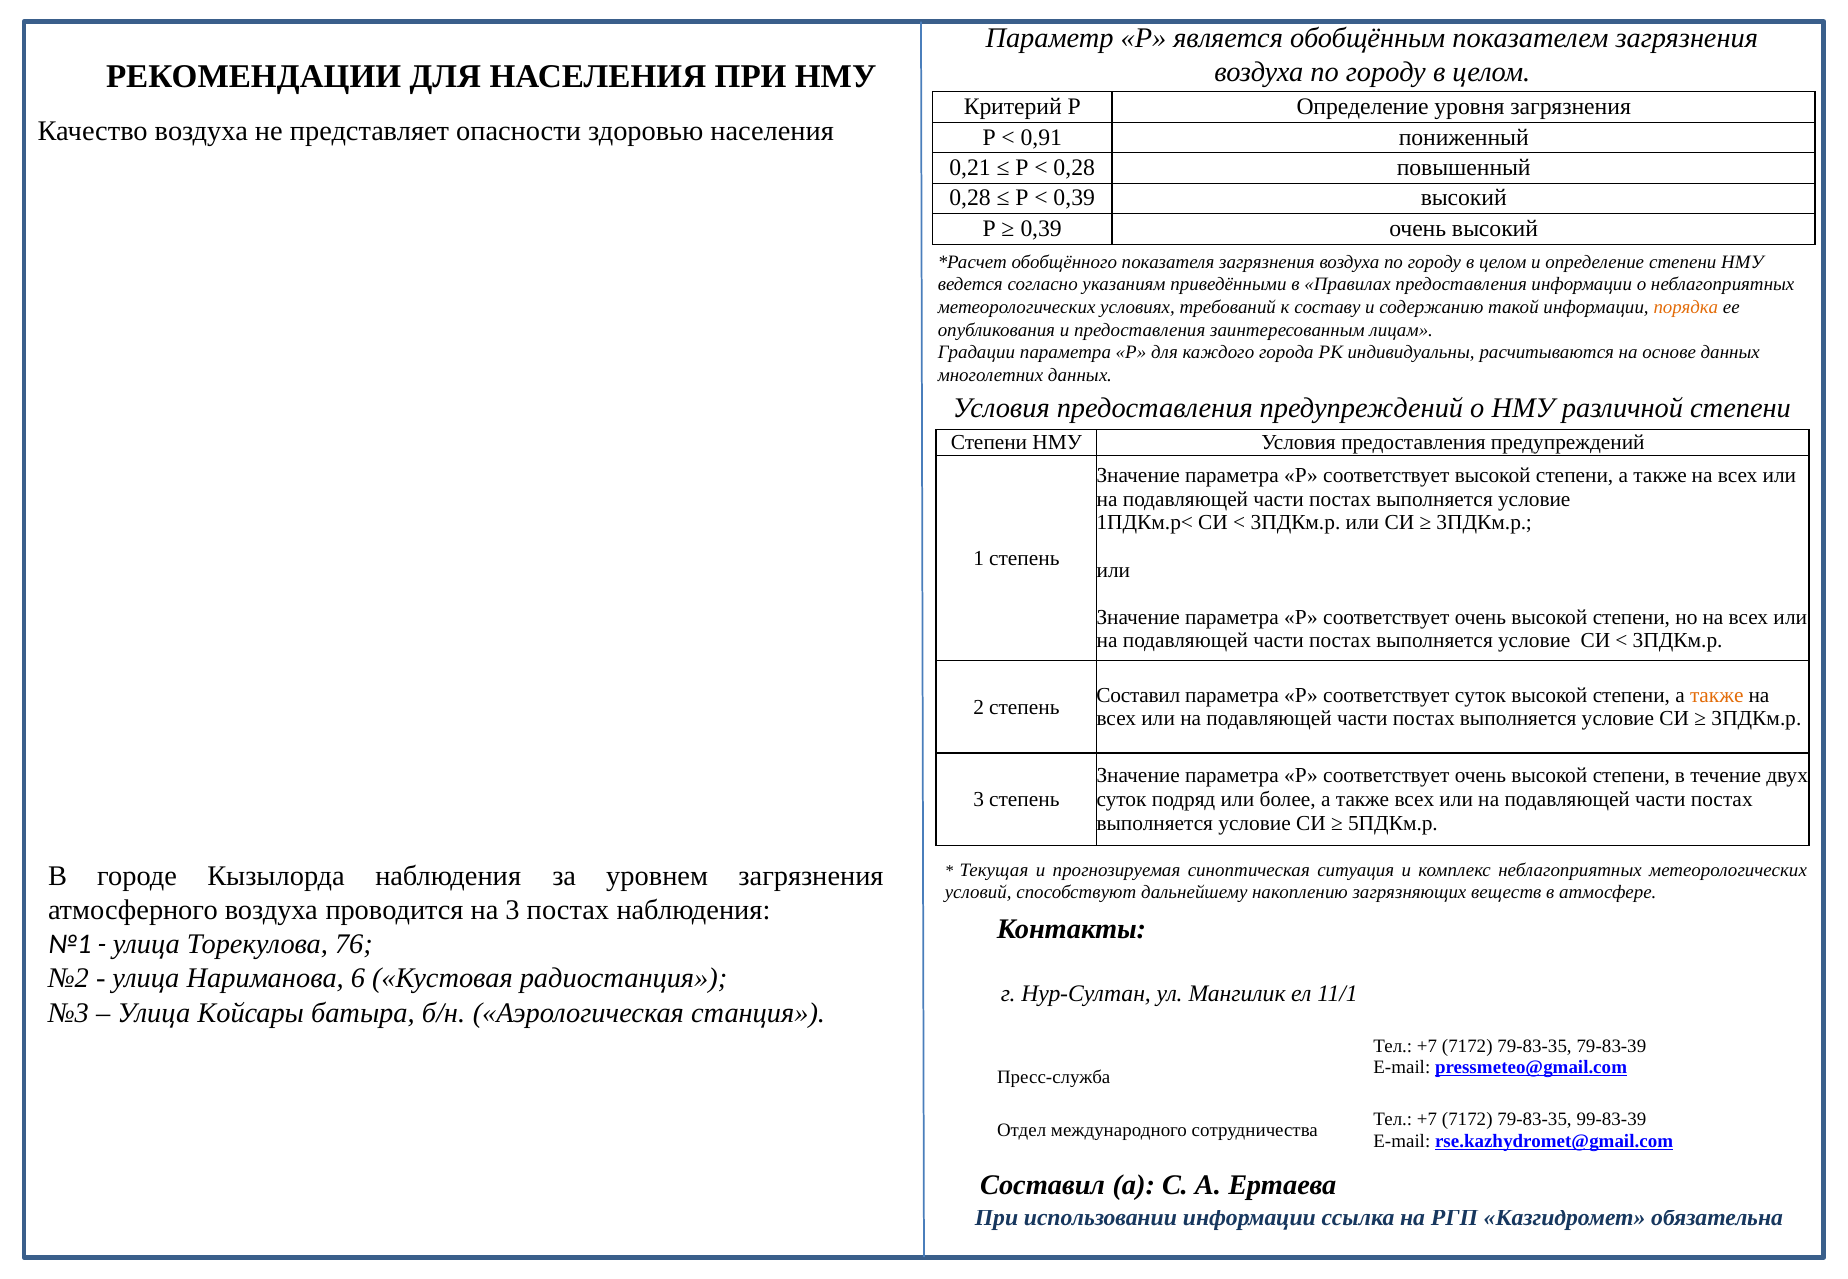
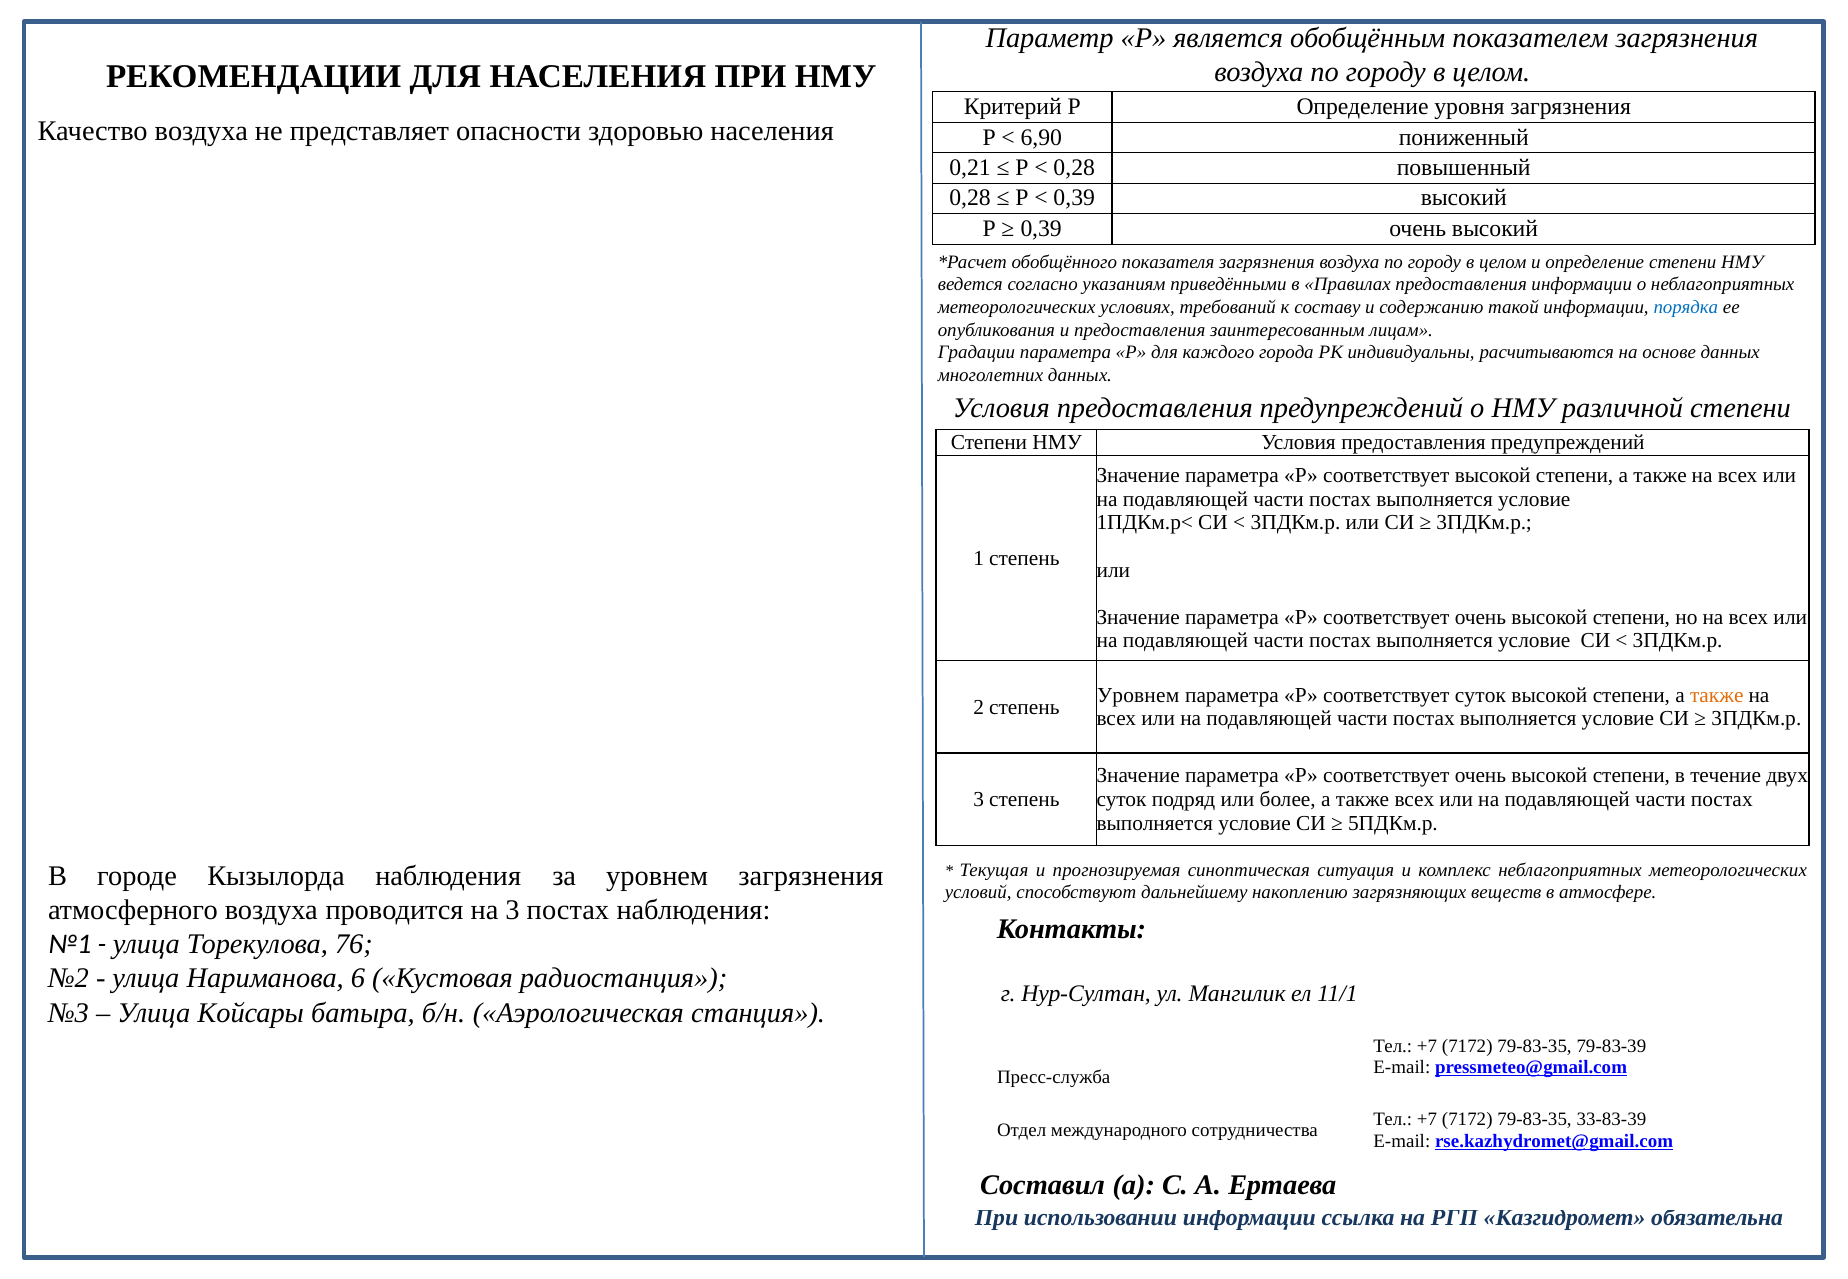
0,91: 0,91 -> 6,90 (1041, 137)
порядка colour: orange -> blue (1686, 307)
Составил: Составил -> Уровнем (1138, 695)
99-83-39: 99-83-39 -> 33-83-39 (1611, 1120)
